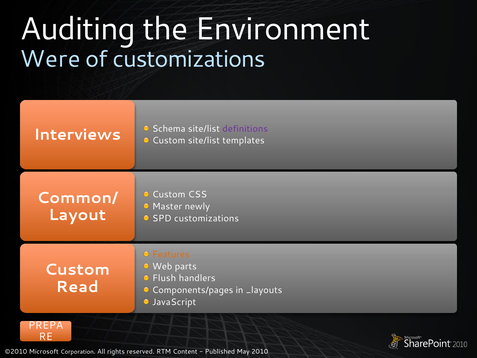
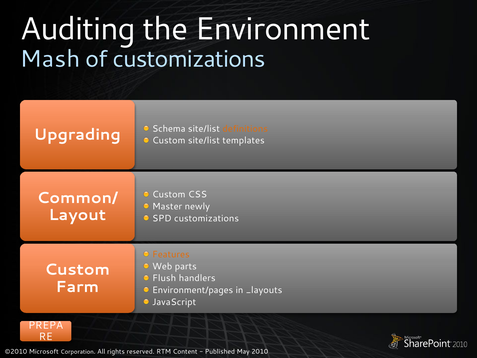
Were: Were -> Mash (50, 59)
definitions colour: purple -> orange (245, 129)
Interviews: Interviews -> Upgrading (77, 134)
Read: Read -> Farm (77, 287)
Components/pages: Components/pages -> Environment/pages (193, 290)
